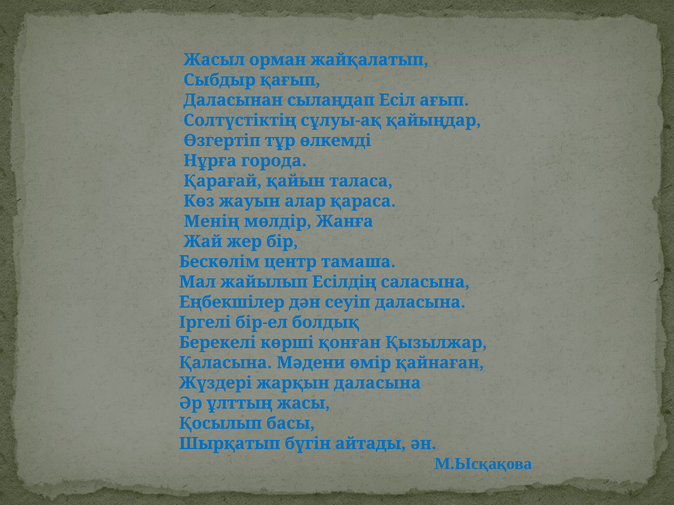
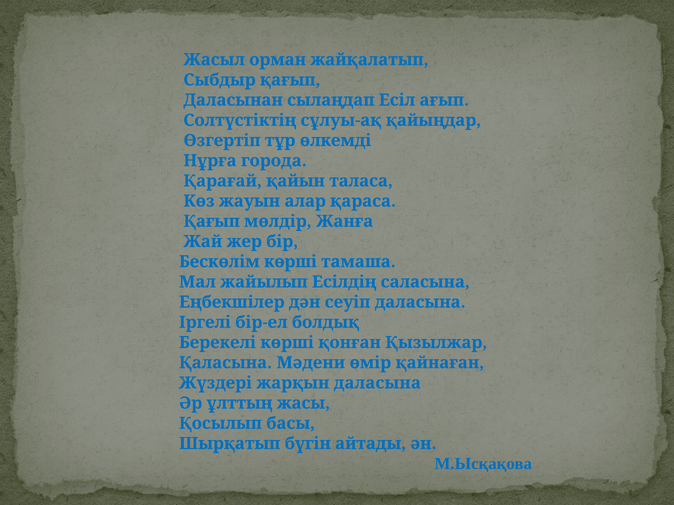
Менің: Менің -> Қағып (212, 222)
Бескөлім центр: центр -> көрші (290, 262)
